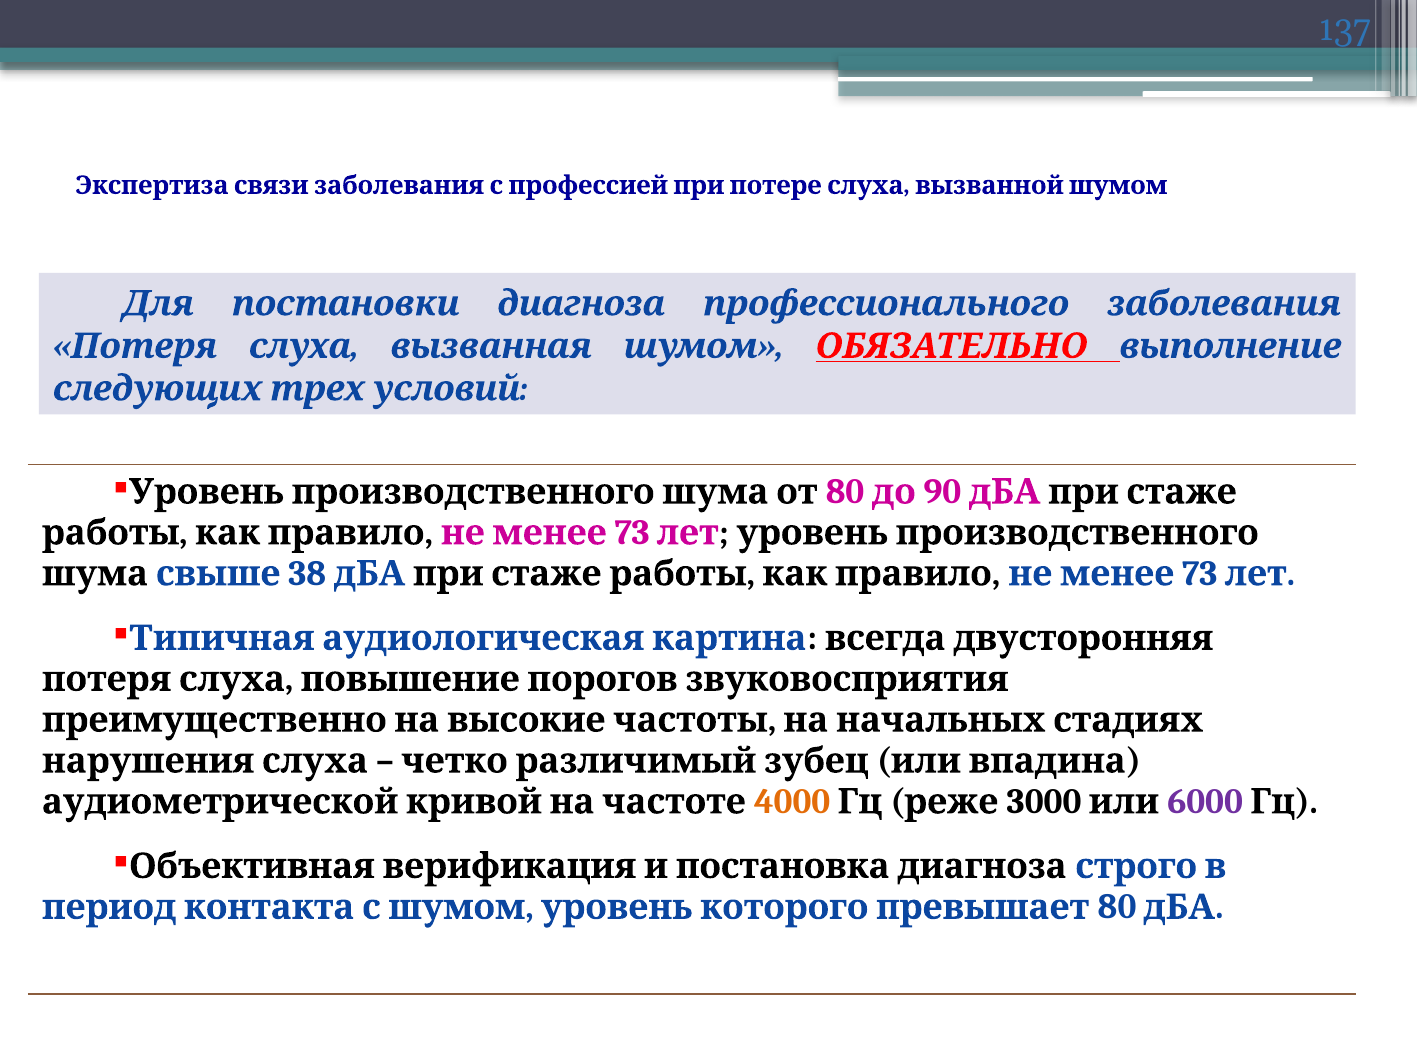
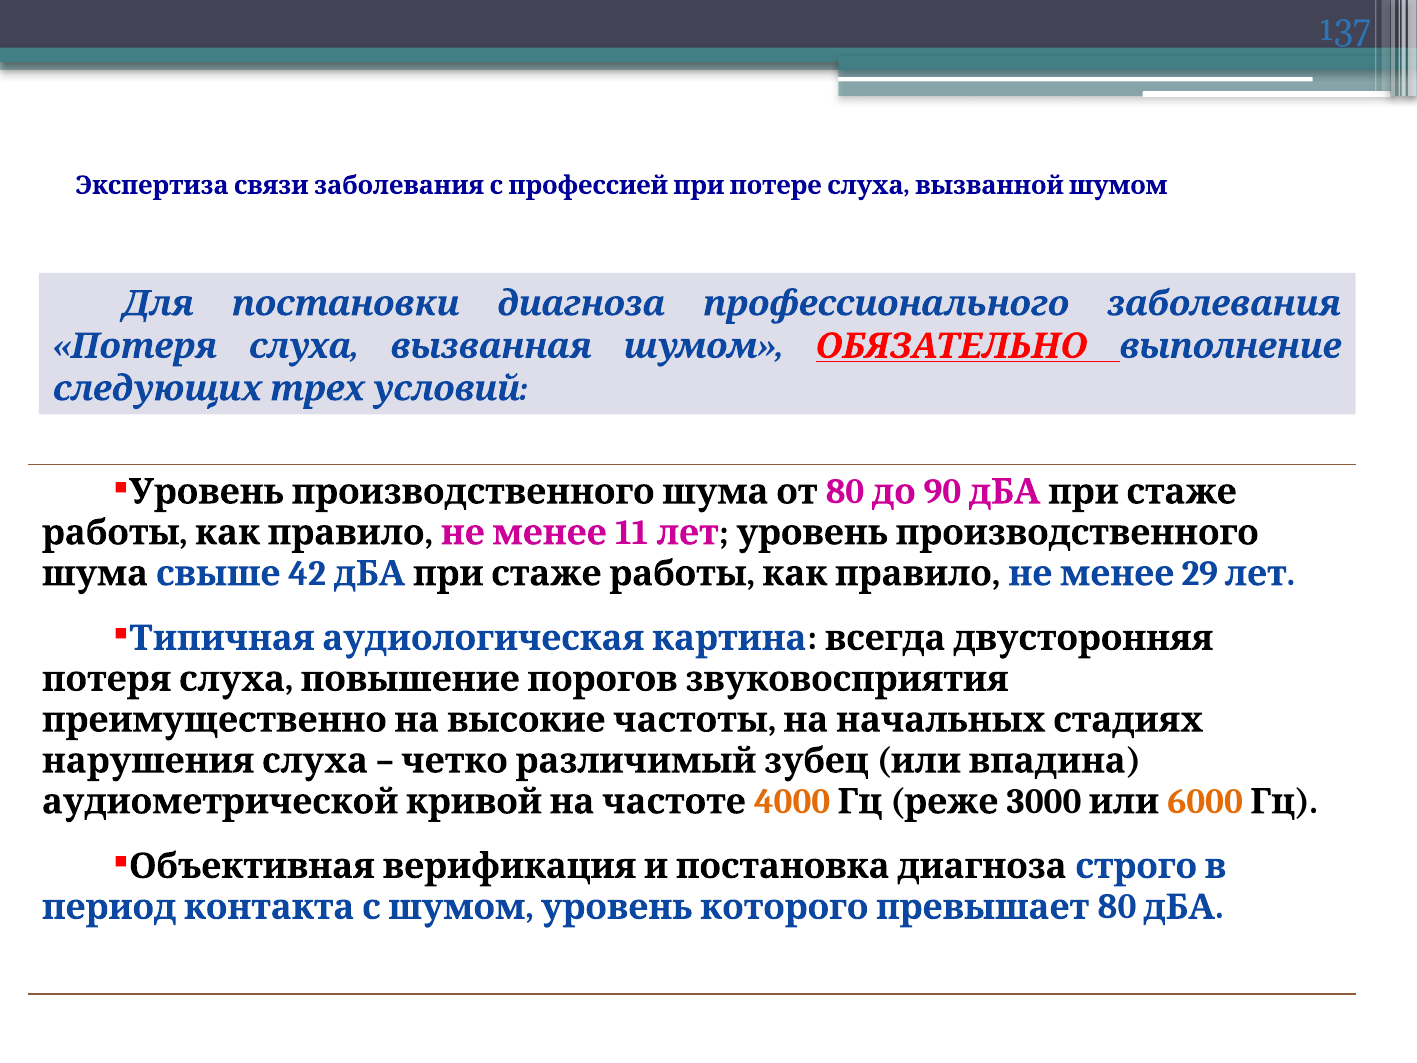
73: 73 -> 11 (632, 533)
38: 38 -> 42 (307, 574)
73: 73 -> 29 (1200, 574)
6000 colour: purple -> orange (1205, 802)
